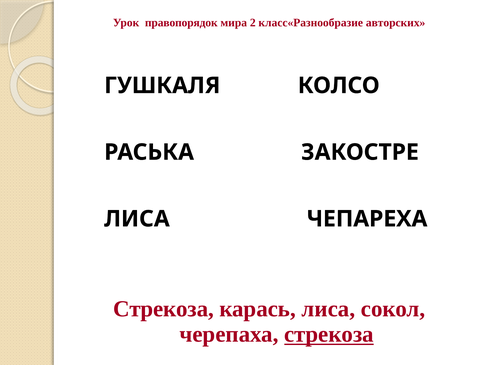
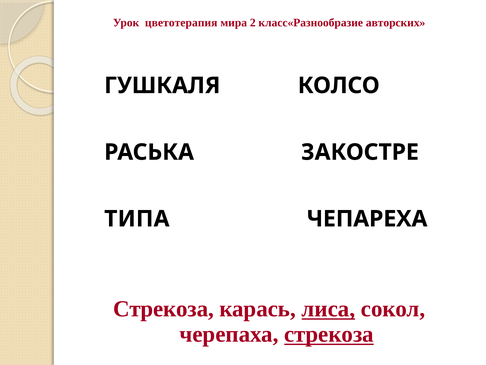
правопорядок: правопорядок -> цветотерапия (181, 23)
ЛИСА: ЛИСА -> ТИПА (137, 219)
лиса underline: none -> present (328, 309)
